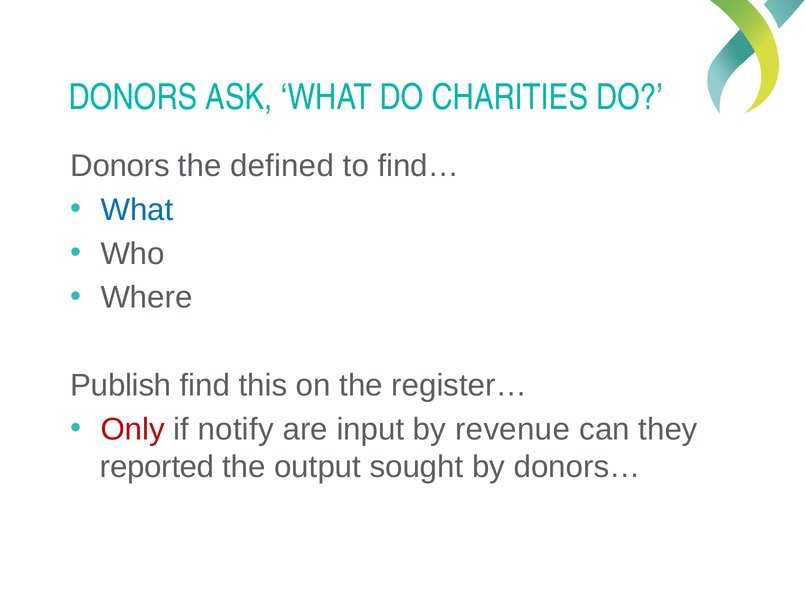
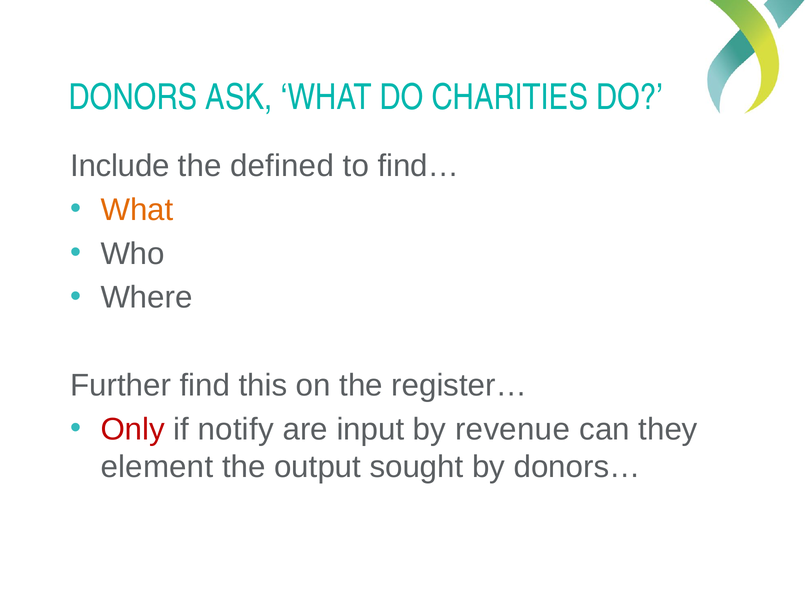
Donors: Donors -> Include (120, 166)
What colour: blue -> orange (137, 210)
Publish: Publish -> Further (121, 385)
reported: reported -> element (157, 467)
